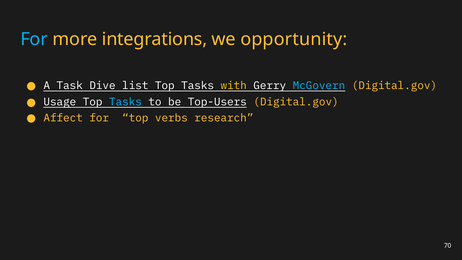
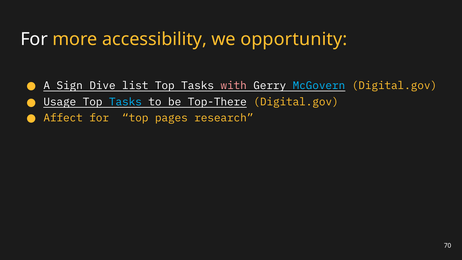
For colour: light blue -> white (34, 39)
integrations: integrations -> accessibility (154, 39)
Task: Task -> Sign (70, 85)
with colour: yellow -> pink (234, 85)
Top-Users: Top-Users -> Top-There (217, 102)
verbs: verbs -> pages (171, 118)
